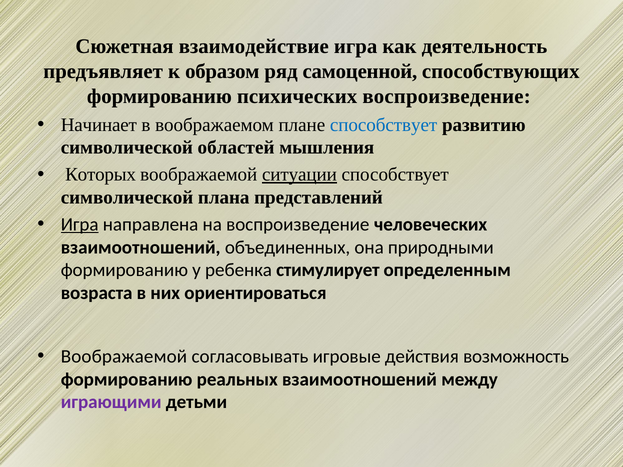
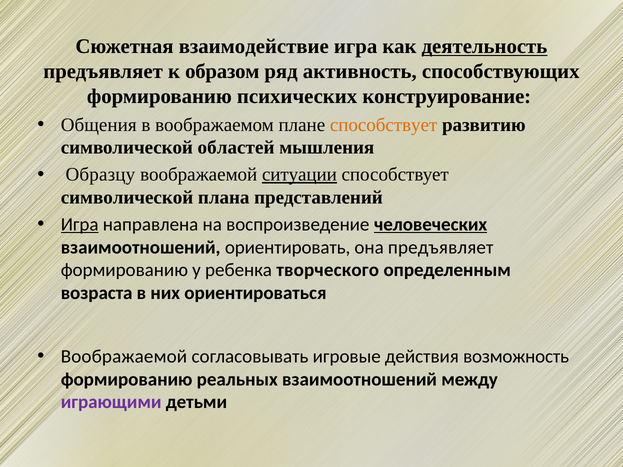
деятельность underline: none -> present (484, 47)
самоценной: самоценной -> активность (360, 72)
психических воспроизведение: воспроизведение -> конструирование (447, 96)
Начинает: Начинает -> Общения (99, 125)
способствует colour: blue -> orange (384, 125)
Которых: Которых -> Образцу (100, 175)
человеческих underline: none -> present (431, 225)
объединенных: объединенных -> ориентировать (288, 247)
она природными: природными -> предъявляет (441, 247)
стимулирует: стимулирует -> творческого (328, 270)
